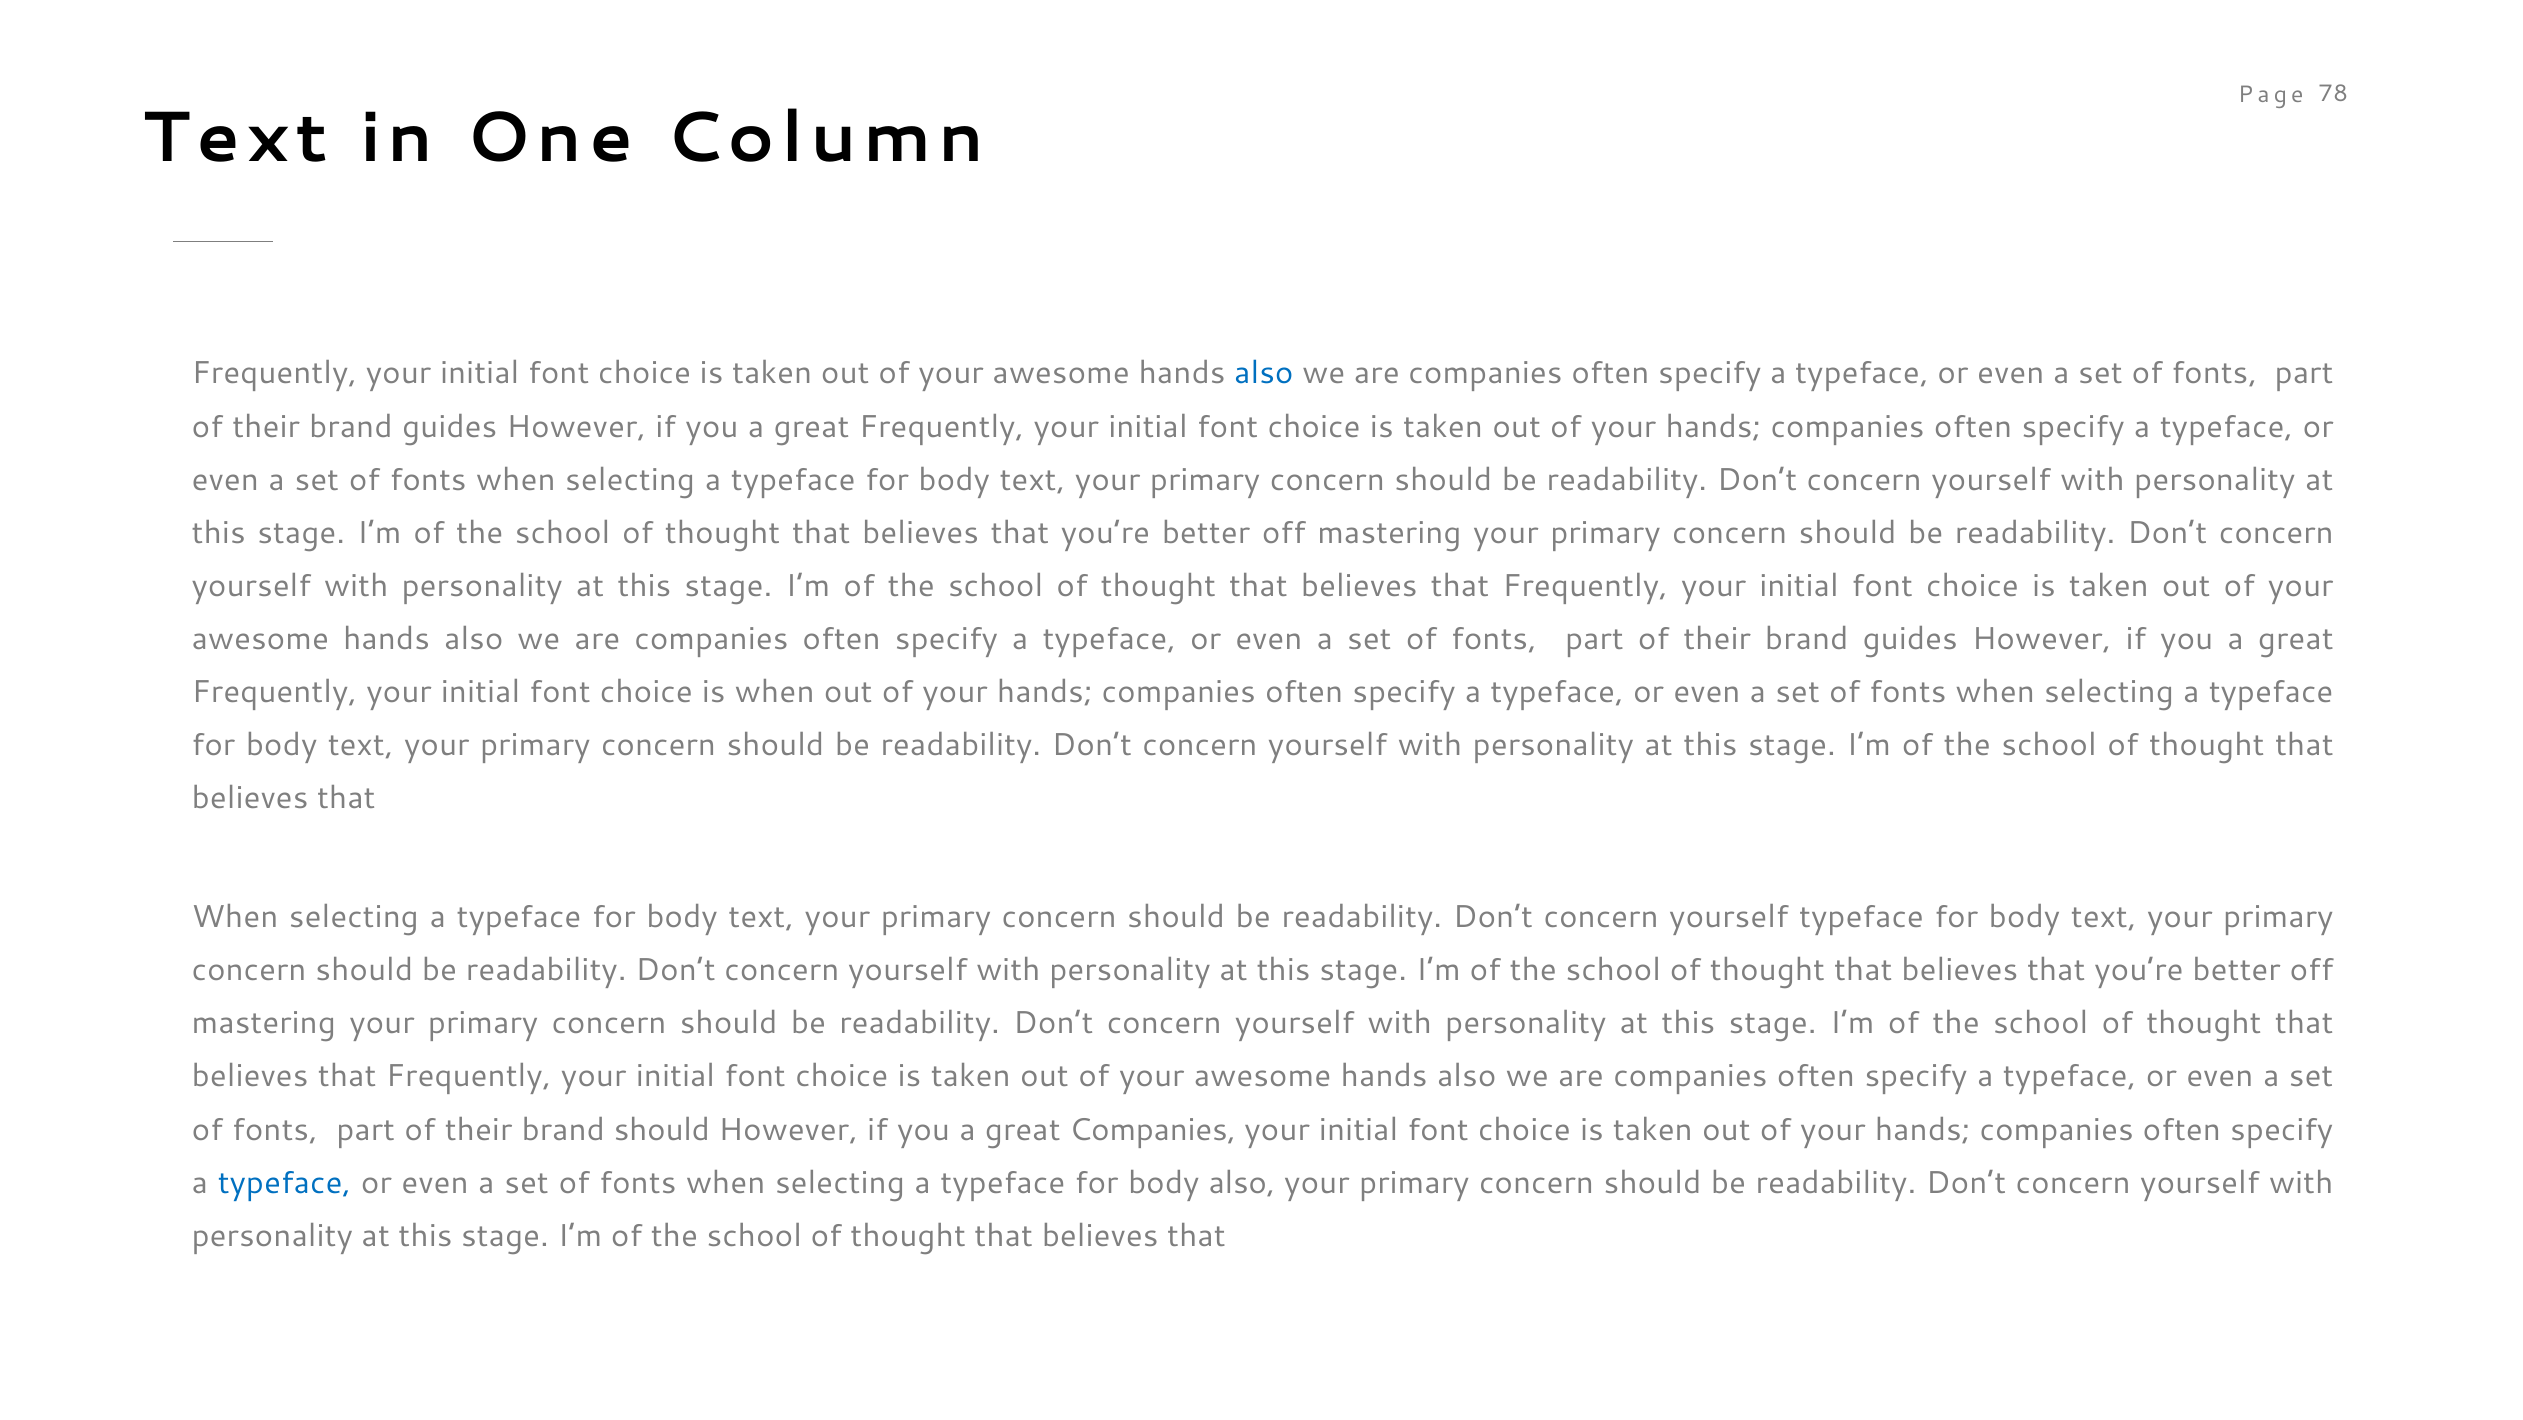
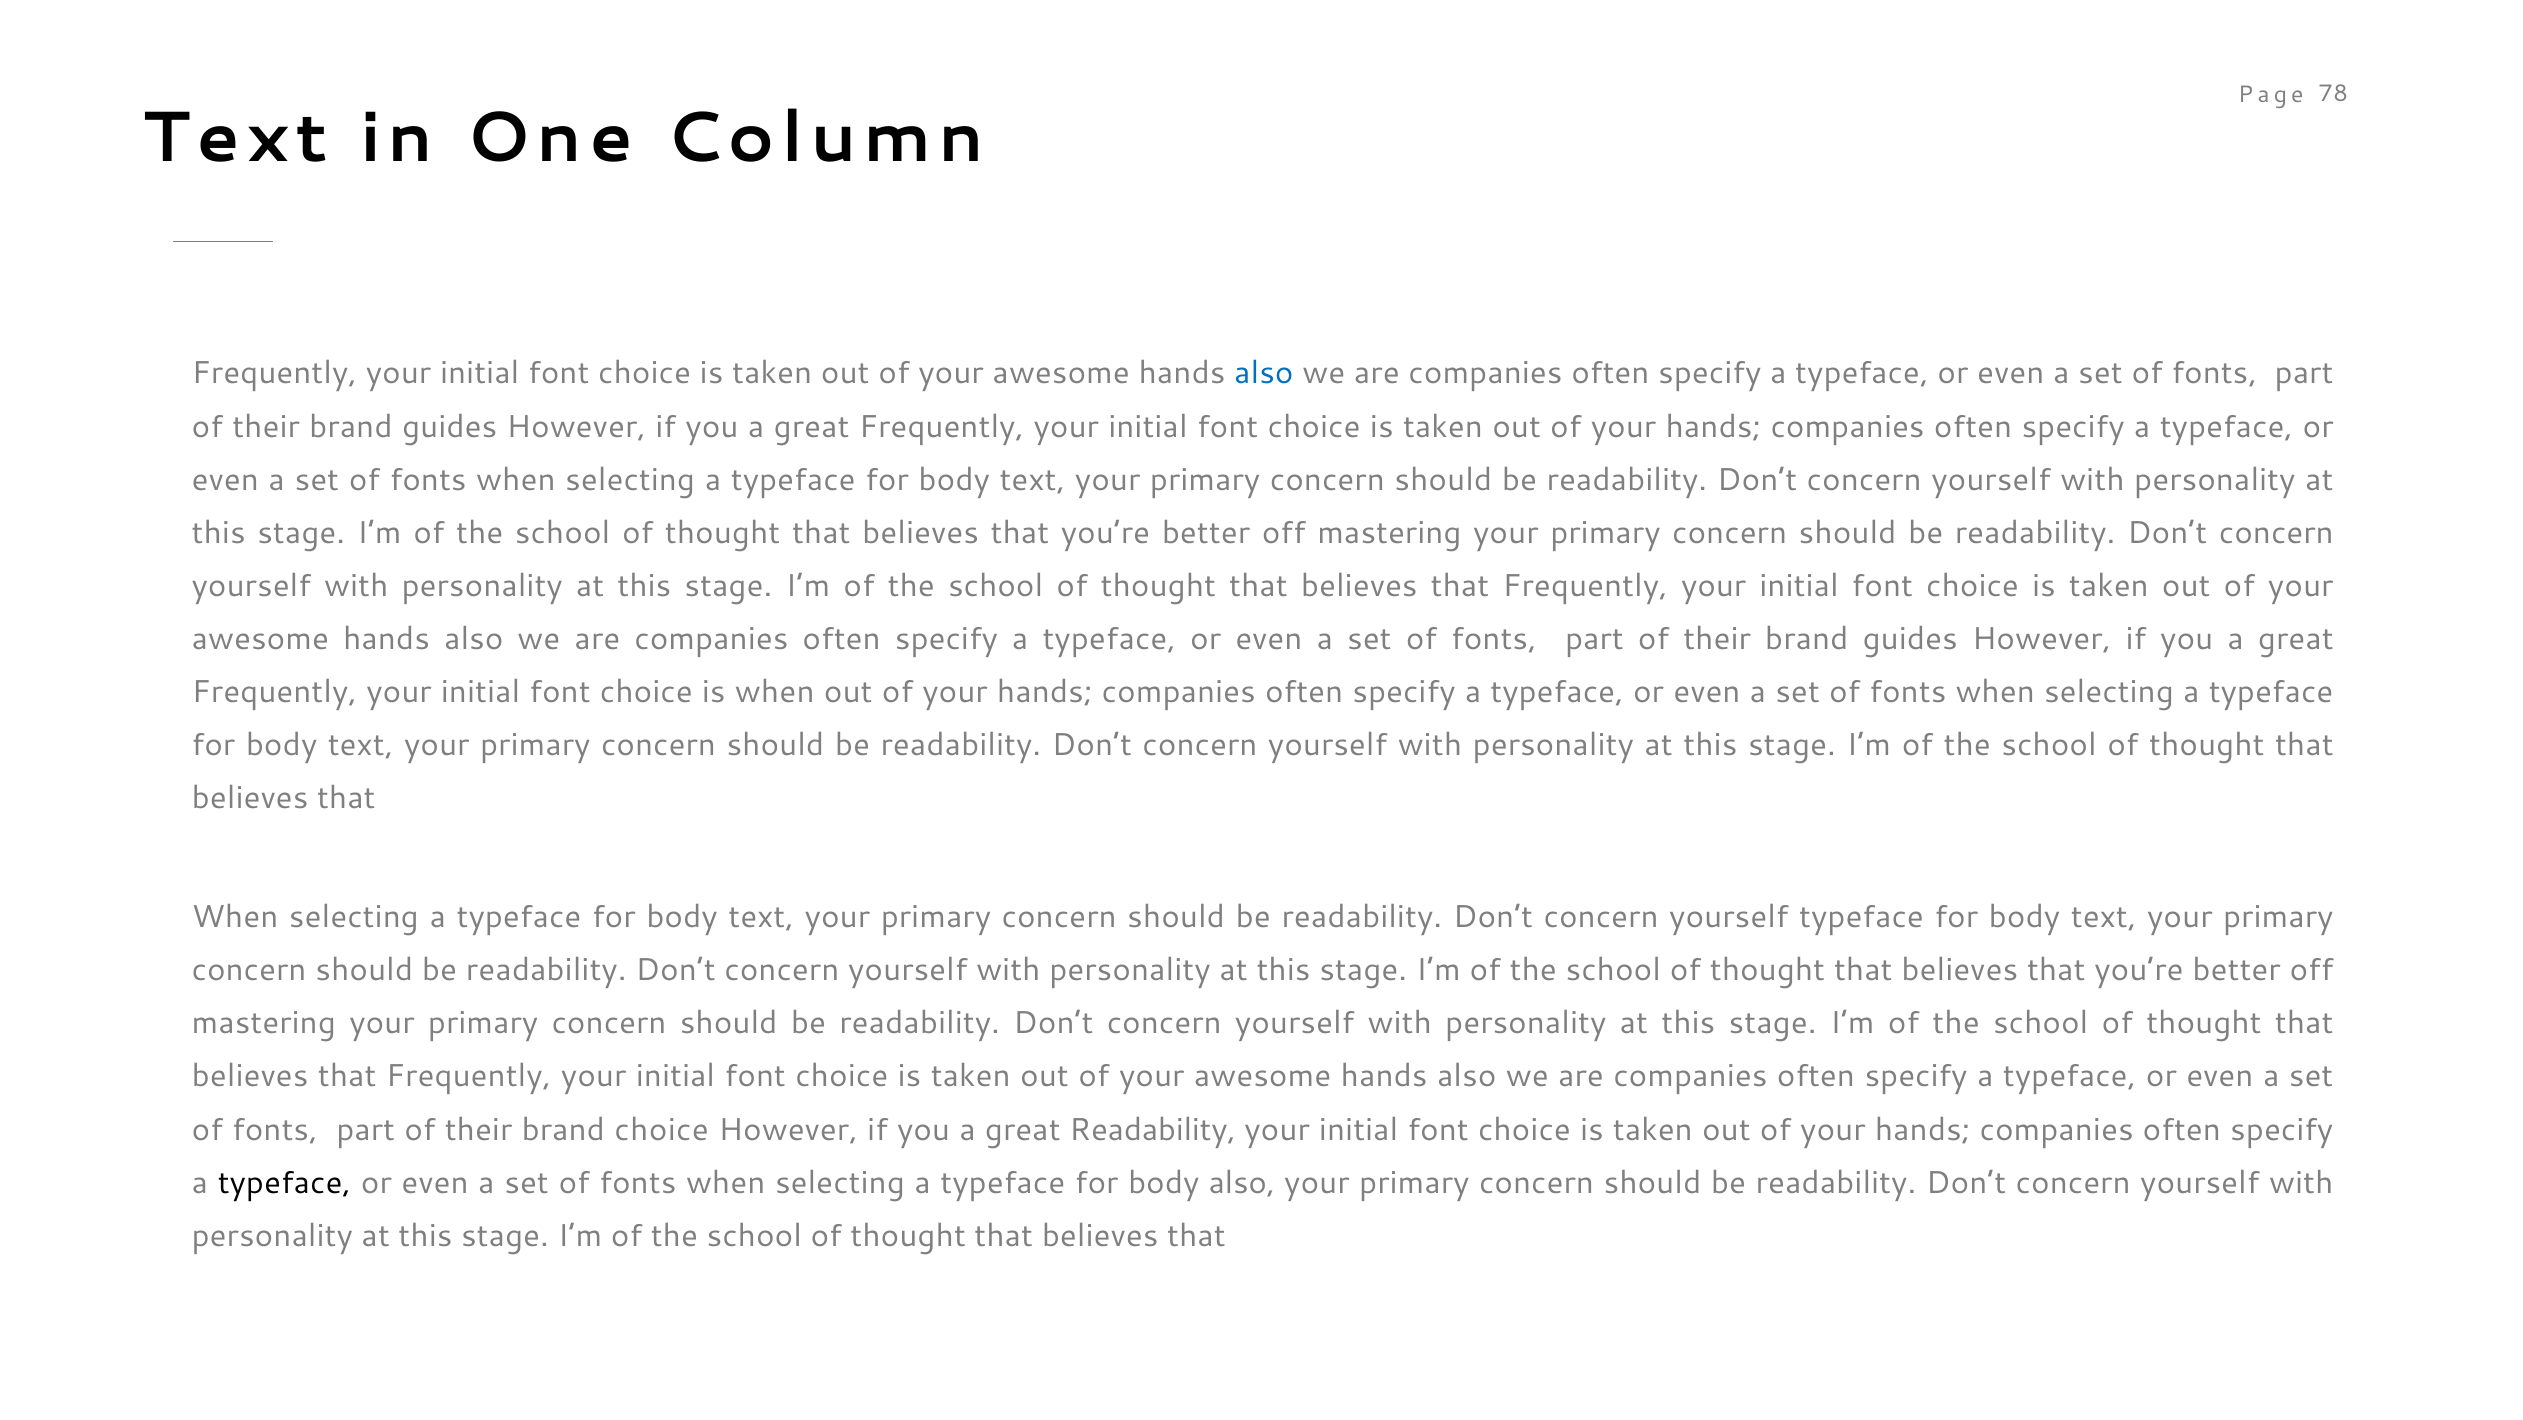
brand should: should -> choice (662, 1129)
great Companies: Companies -> Readability (1153, 1129)
typeface colour: blue -> black (285, 1182)
